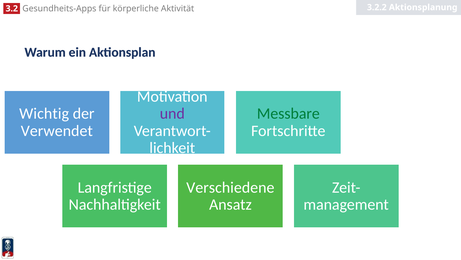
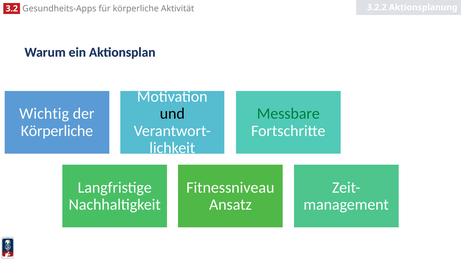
und colour: purple -> black (172, 113)
Verwendet: Verwendet -> Körperliche (57, 130)
Verschiedene: Verschiedene -> Fitnessniveau (230, 187)
